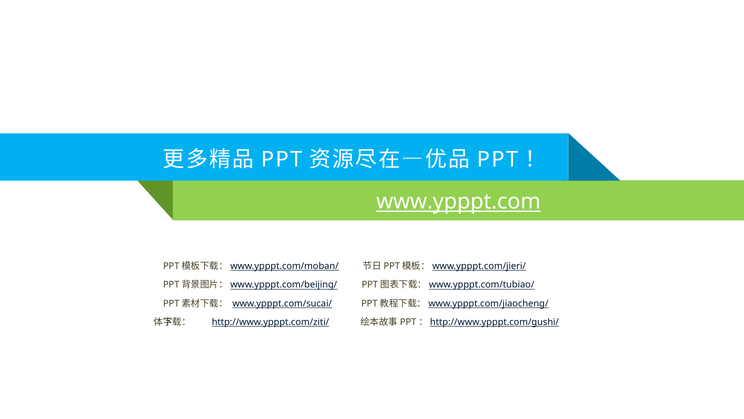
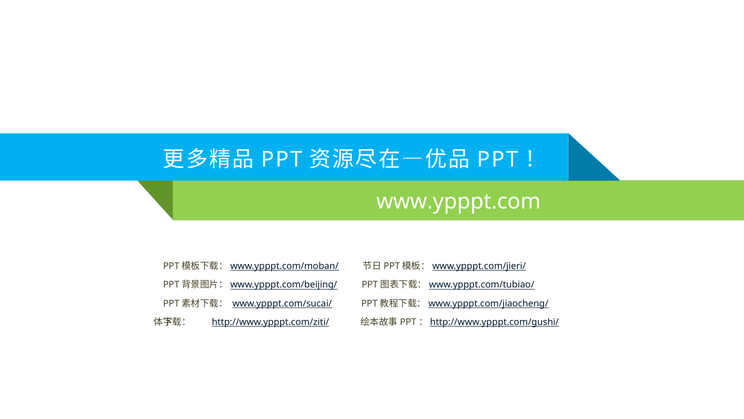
www.ypppt.com underline: present -> none (458, 202)
